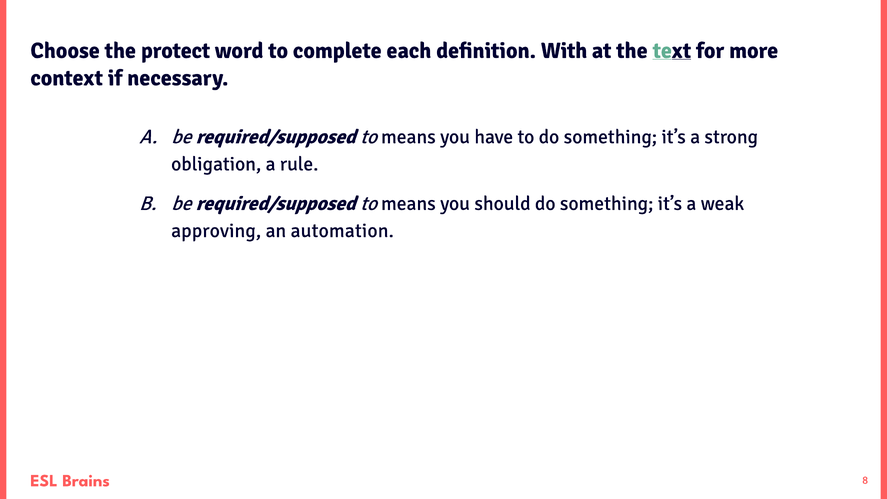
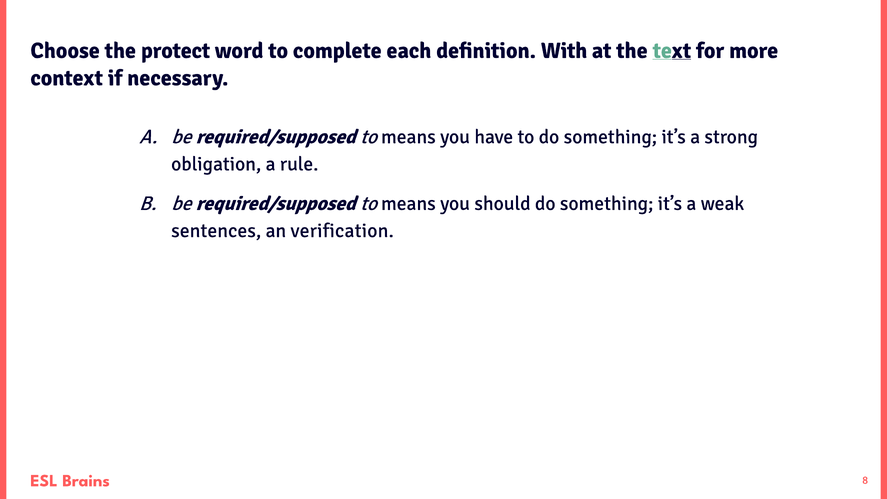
approving: approving -> sentences (216, 231)
automation: automation -> verification (342, 231)
